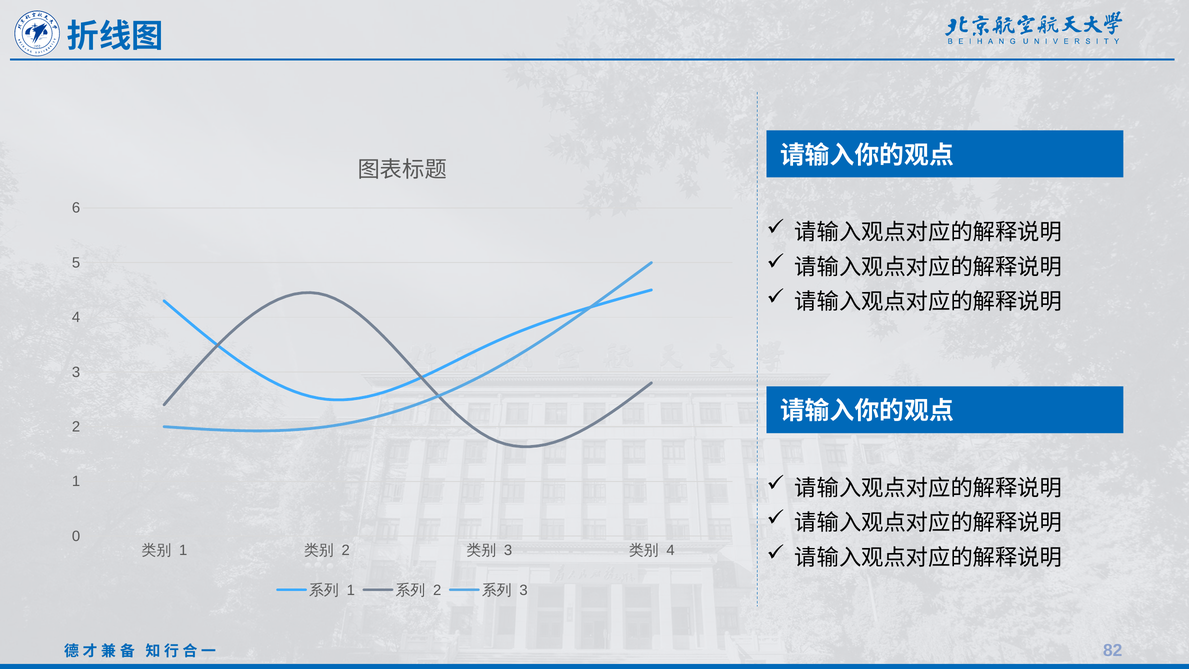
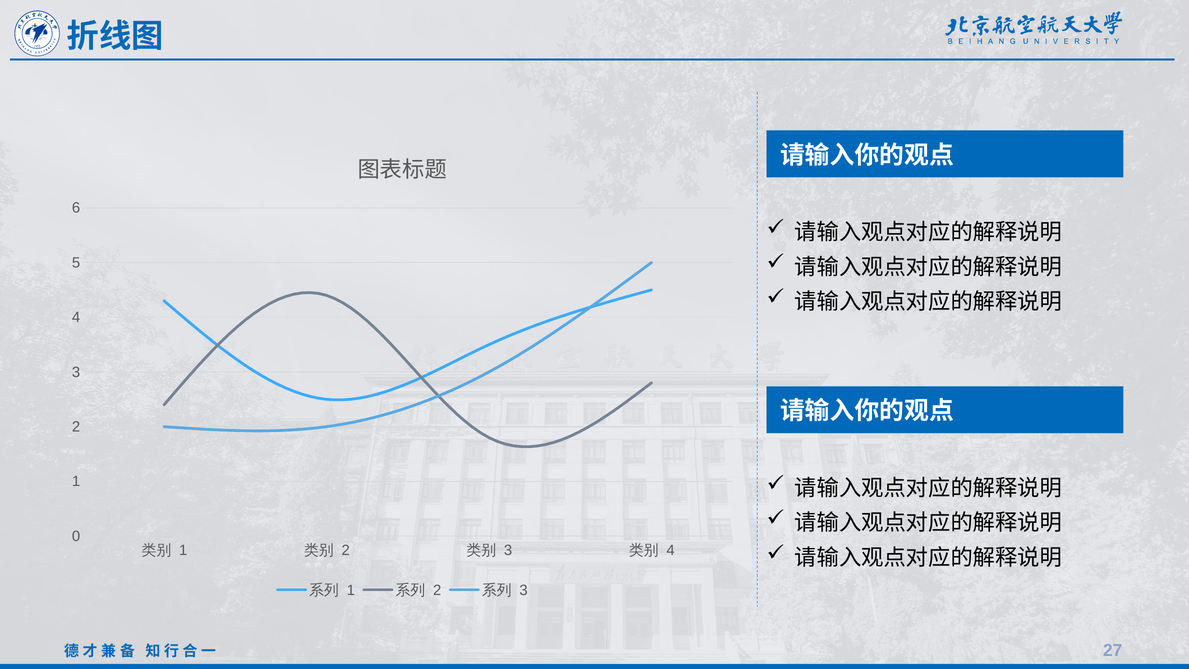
82: 82 -> 27 (1113, 651)
